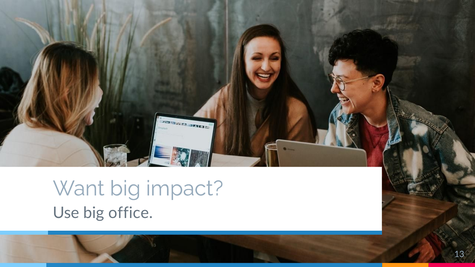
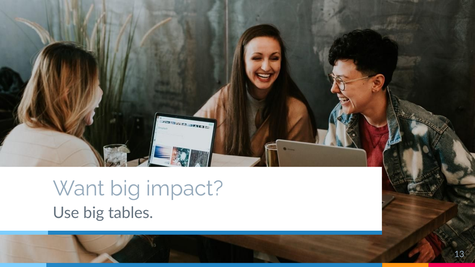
office: office -> tables (131, 213)
